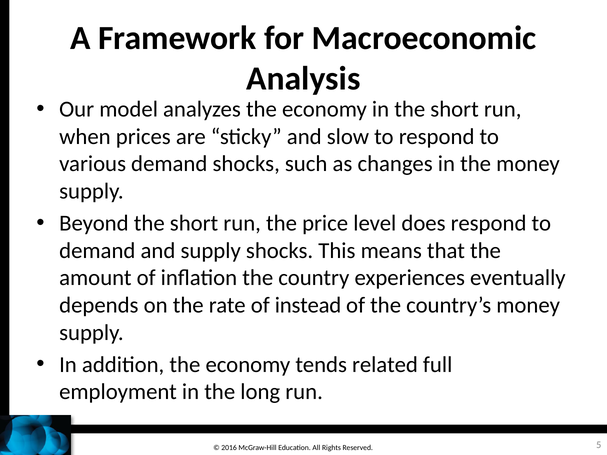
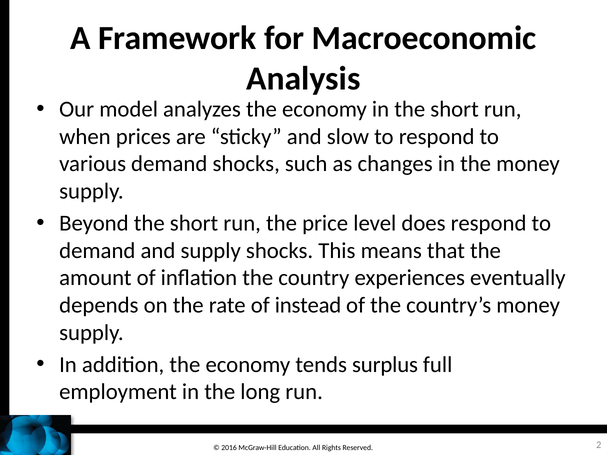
related: related -> surplus (385, 365)
5: 5 -> 2 (599, 445)
